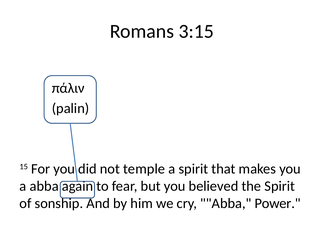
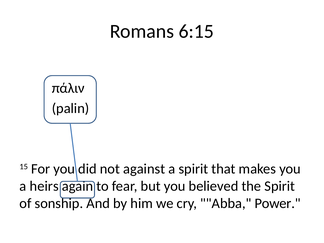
3:15: 3:15 -> 6:15 (196, 31)
temple: temple -> against (144, 169)
a abba: abba -> heirs (44, 186)
